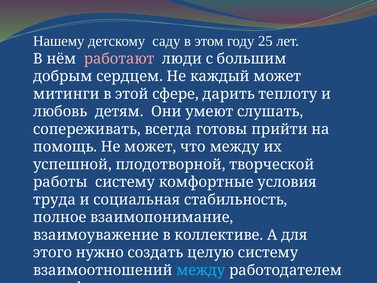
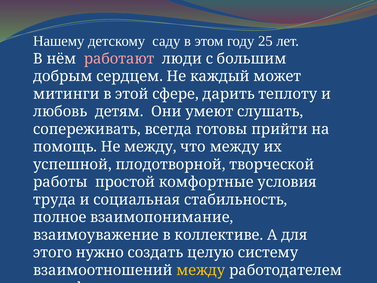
Не может: может -> между (150, 147)
работы систему: систему -> простой (125, 182)
между colour: light blue -> yellow (201, 270)
